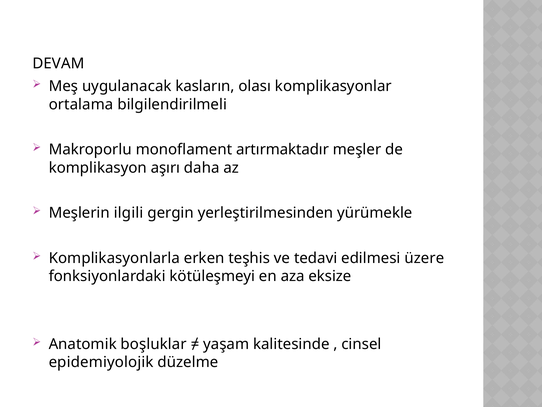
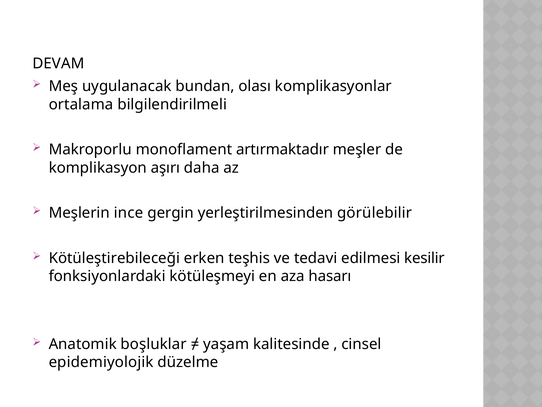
kasların: kasların -> bundan (205, 86)
ilgili: ilgili -> ince (129, 213)
yürümekle: yürümekle -> görülebilir (375, 213)
Komplikasyonlarla: Komplikasyonlarla -> Kötüleştirebileceği (114, 258)
üzere: üzere -> kesilir (424, 258)
eksize: eksize -> hasarı (330, 276)
